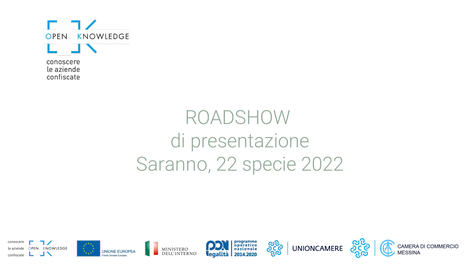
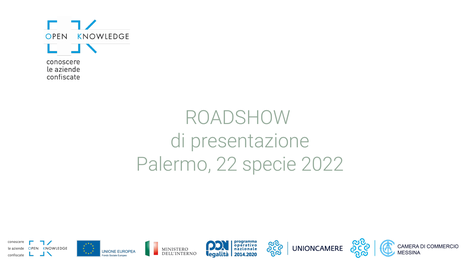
Saranno: Saranno -> Palermo (174, 164)
